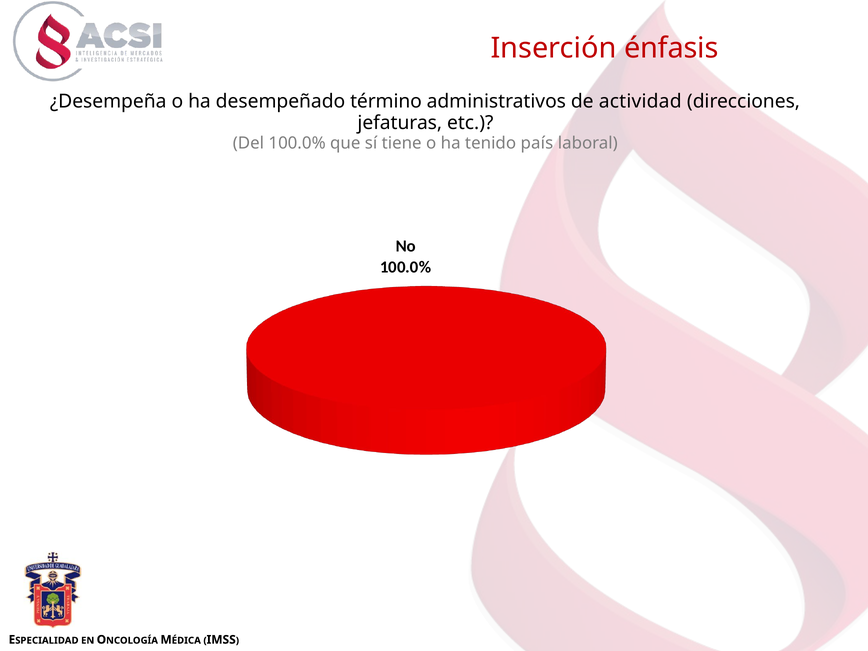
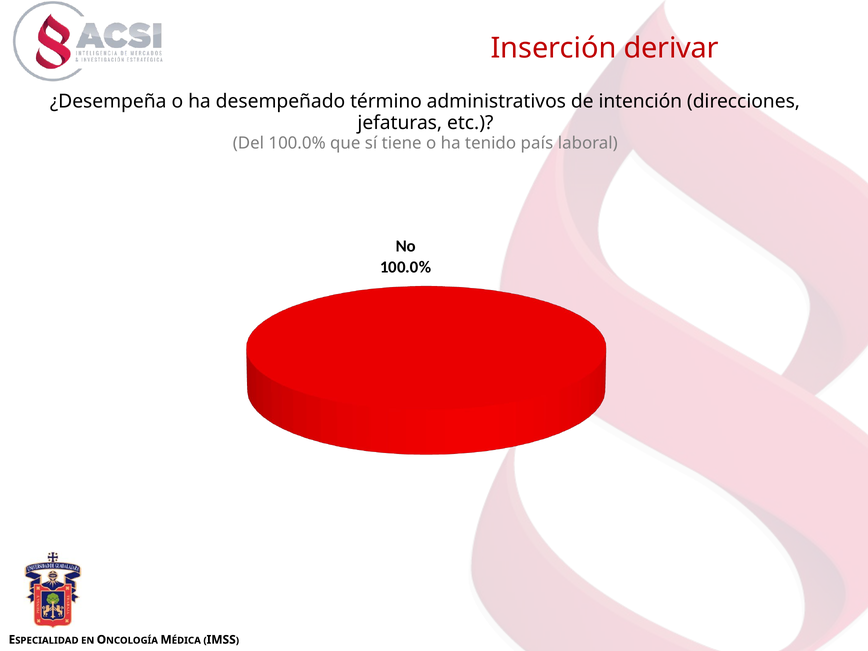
énfasis: énfasis -> derivar (671, 48)
actividad: actividad -> intención (640, 101)
